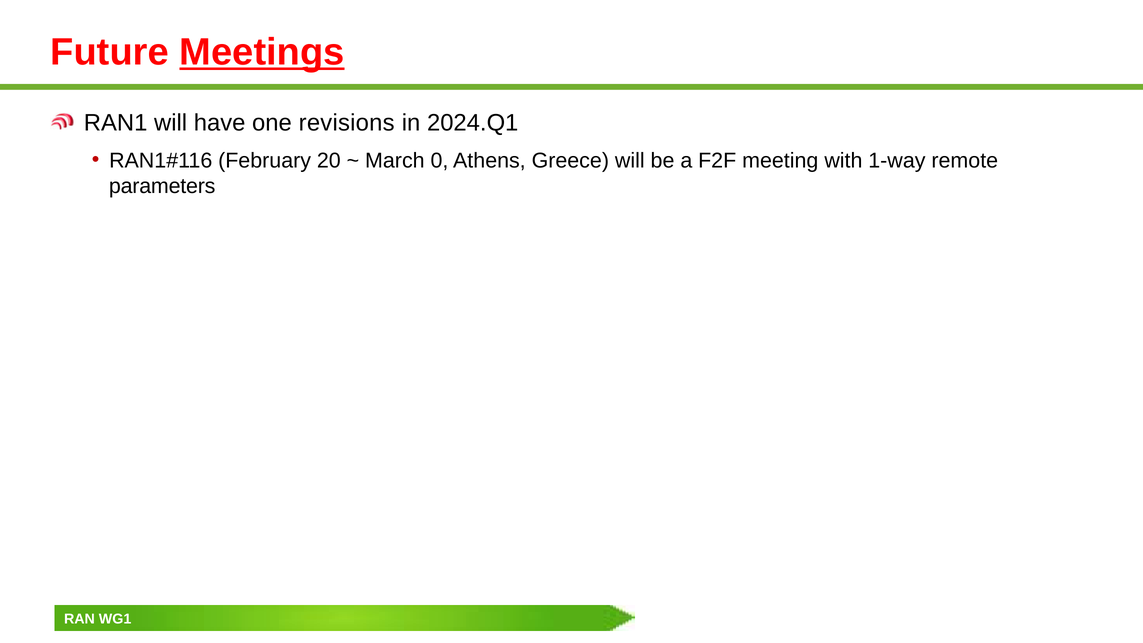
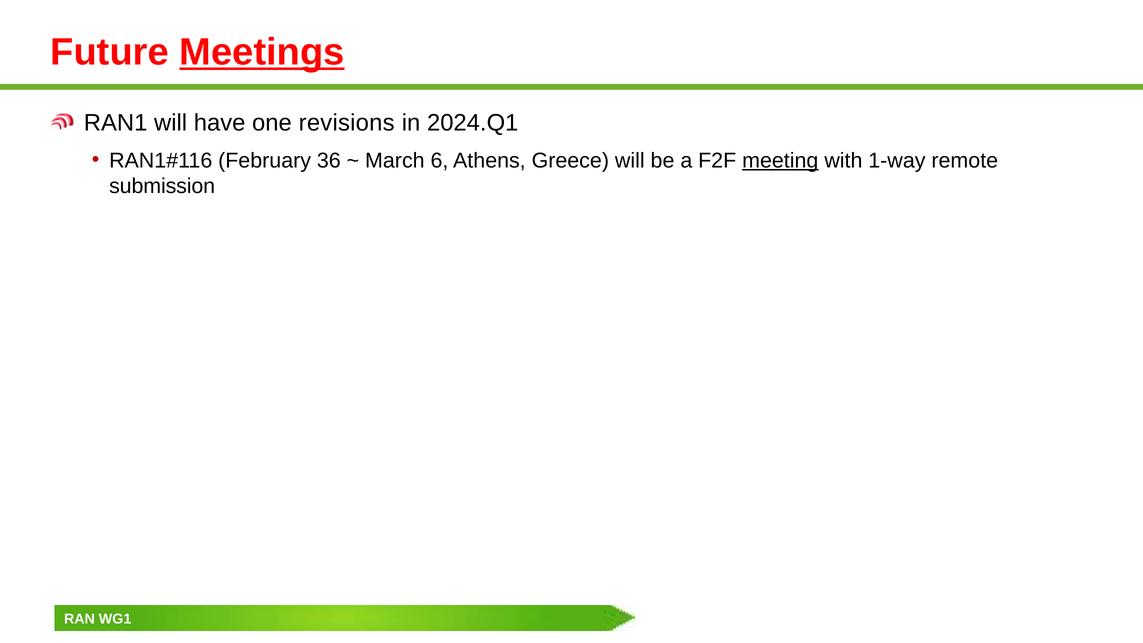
20: 20 -> 36 (329, 161)
0: 0 -> 6 (439, 161)
meeting underline: none -> present (780, 161)
parameters: parameters -> submission (162, 186)
